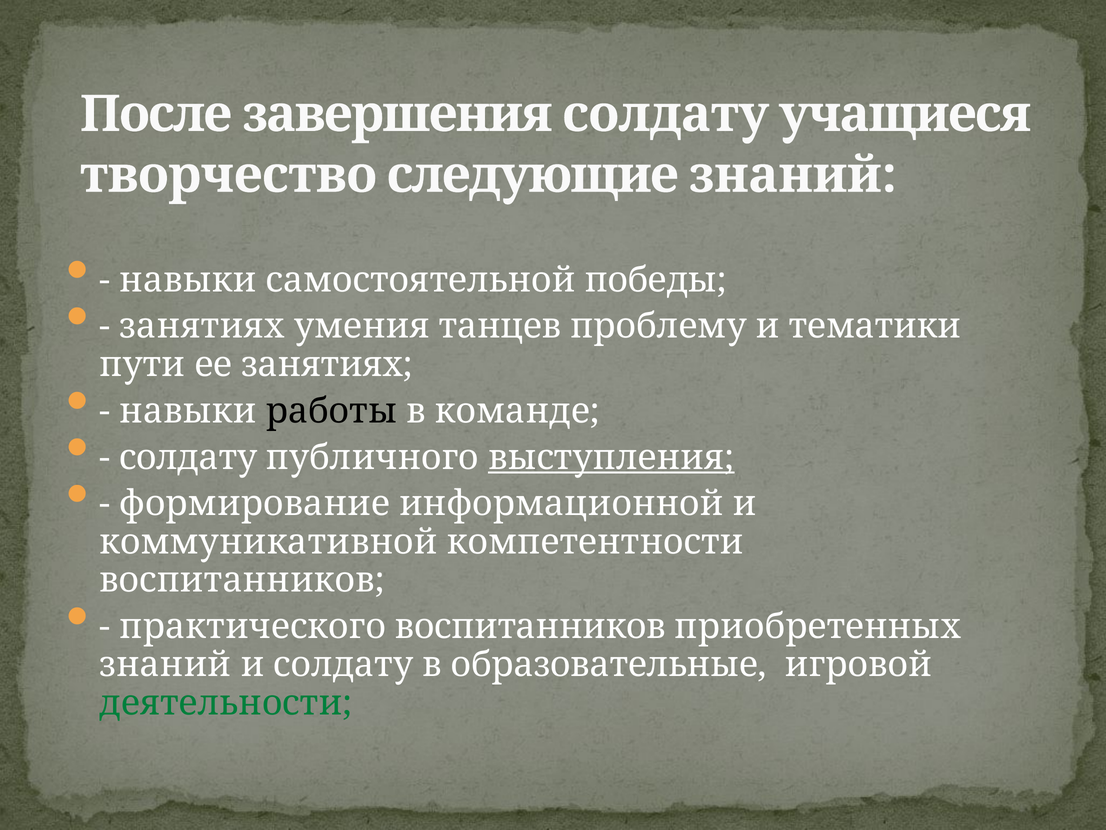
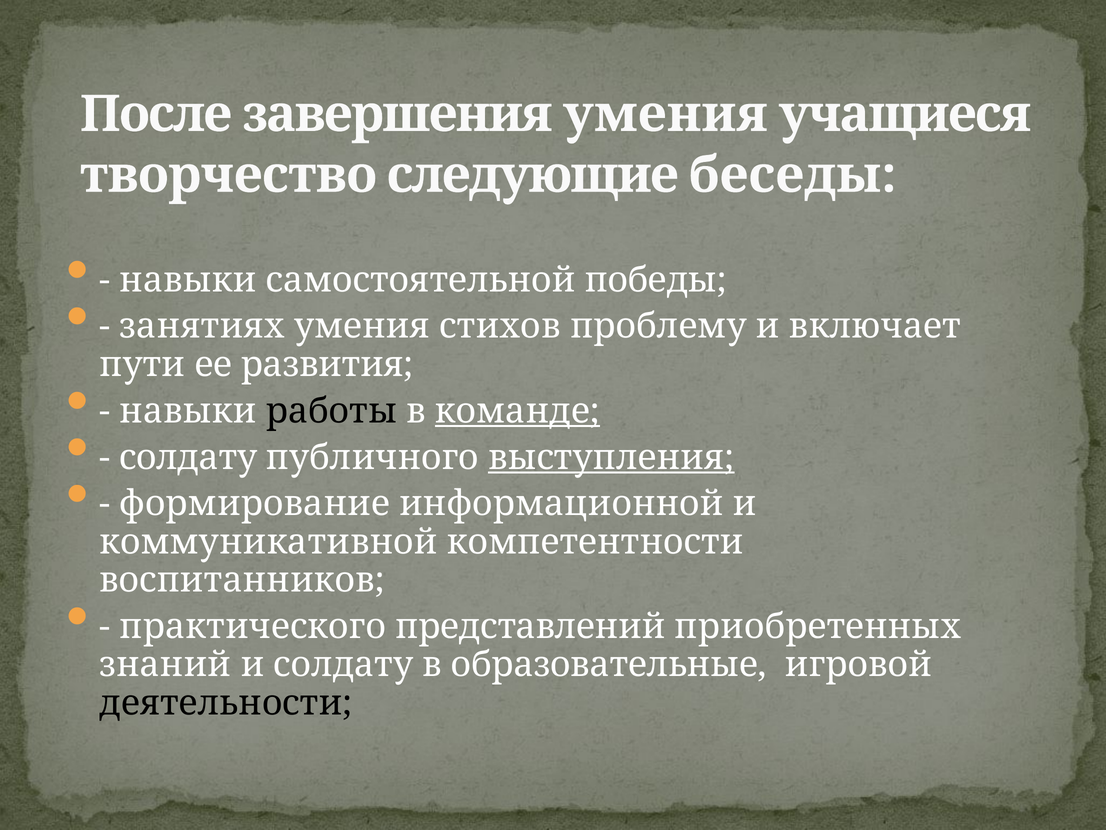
завершения солдату: солдату -> умения (665, 114)
следующие знаний: знаний -> беседы (793, 175)
танцев: танцев -> стихов (500, 326)
тематики: тематики -> включает (875, 326)
ее занятиях: занятиях -> развития (327, 364)
команде underline: none -> present (517, 411)
практического воспитанников: воспитанников -> представлений (530, 626)
деятельности colour: green -> black (226, 702)
